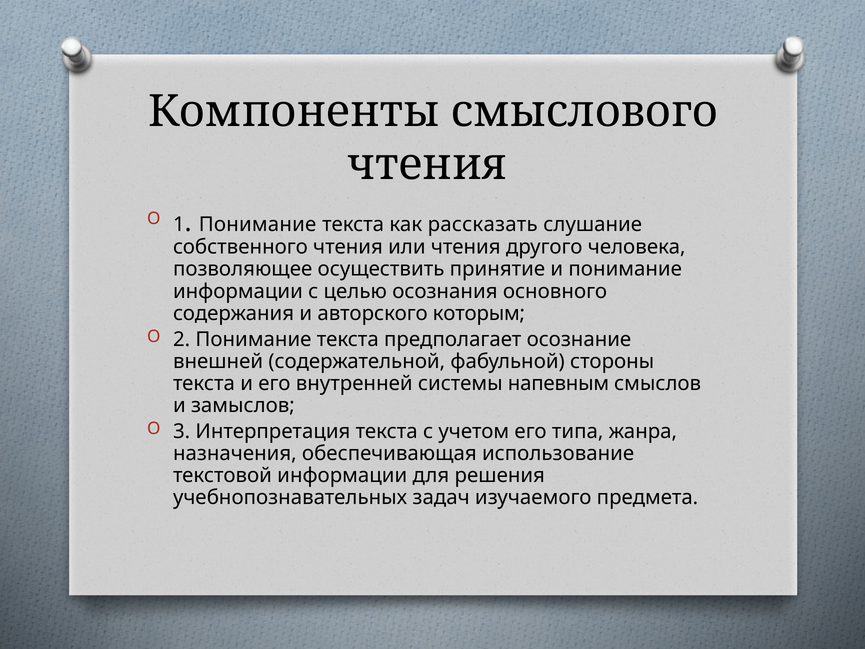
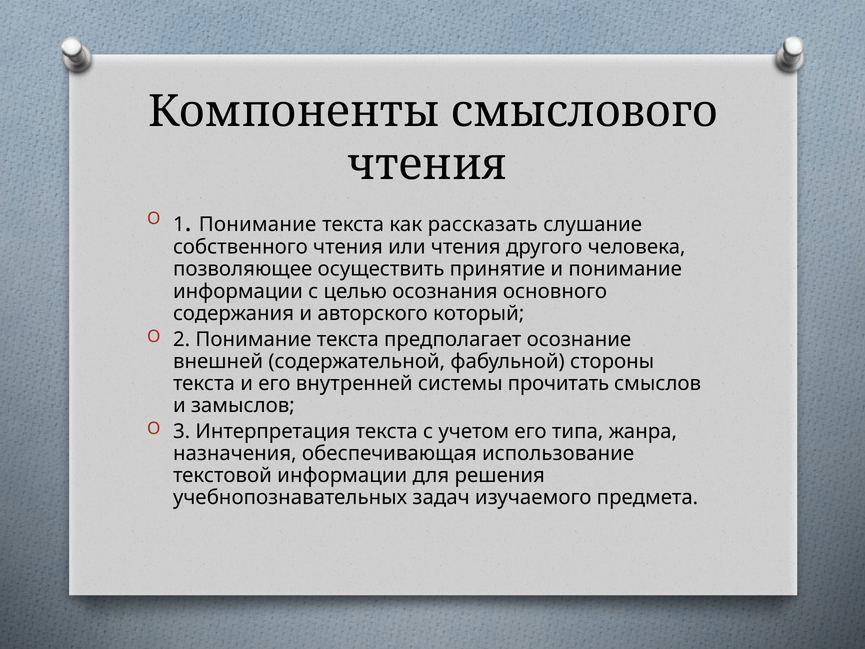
которым: которым -> который (479, 313)
напевным: напевным -> прочитать (558, 383)
